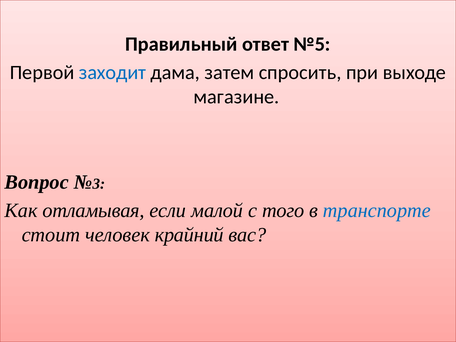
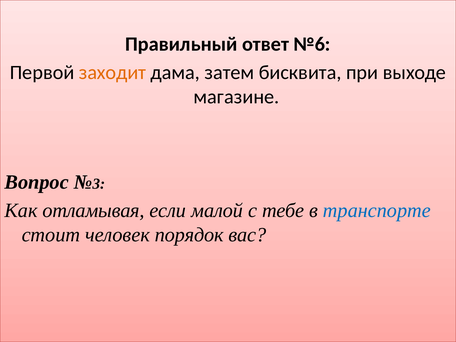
№5: №5 -> №6 (312, 44)
заходит colour: blue -> orange (113, 73)
спросить: спросить -> бисквита (300, 73)
того: того -> тебе (283, 210)
крайний: крайний -> порядок (189, 235)
